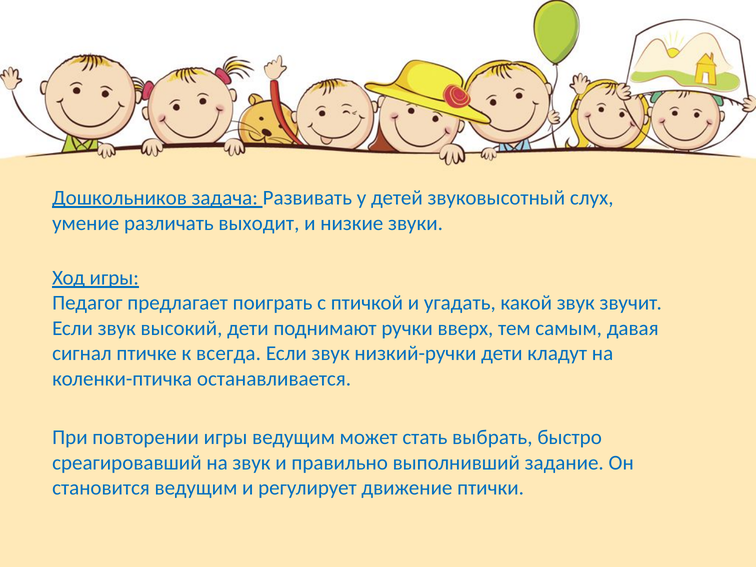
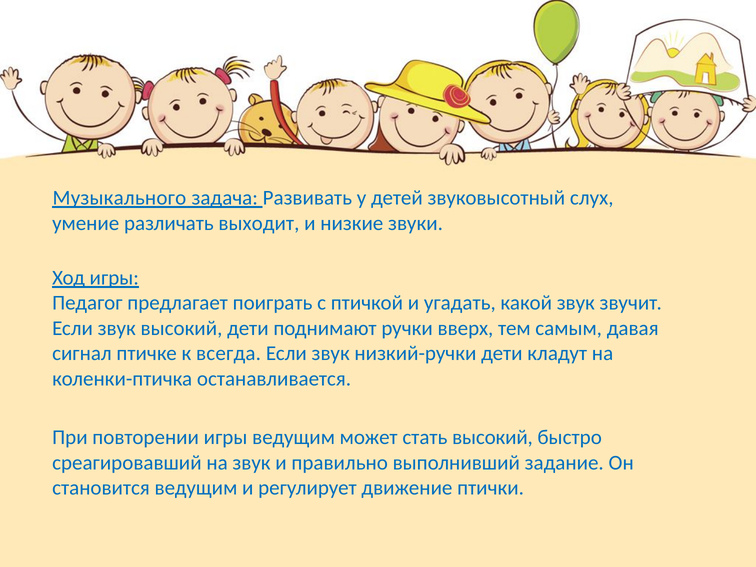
Дошкольников: Дошкольников -> Музыкального (119, 198)
стать выбрать: выбрать -> высокий (492, 437)
